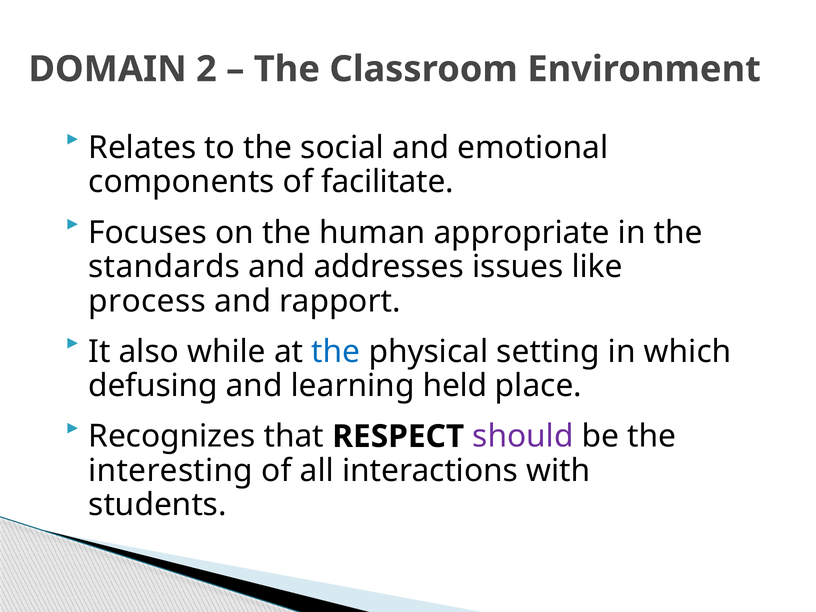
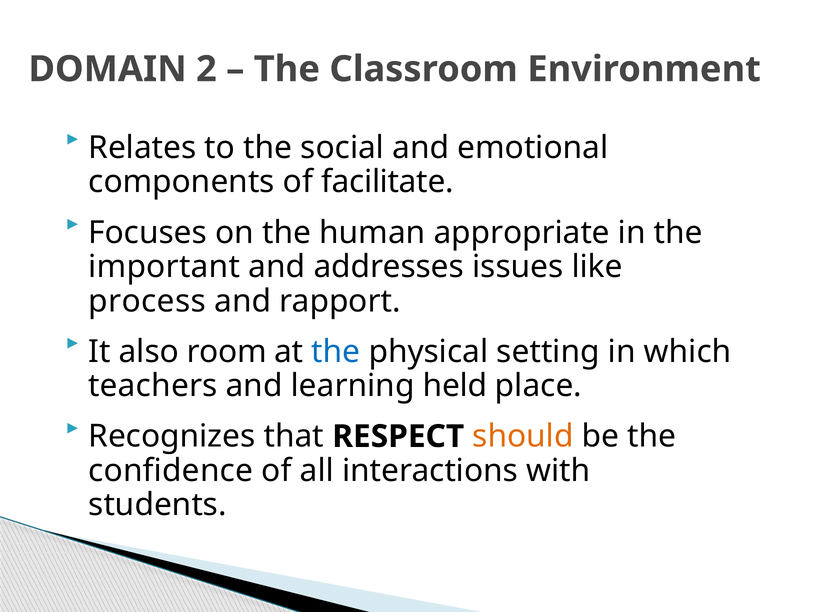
standards: standards -> important (164, 267)
while: while -> room (227, 352)
defusing: defusing -> teachers (153, 386)
should colour: purple -> orange (523, 436)
interesting: interesting -> confidence (171, 471)
